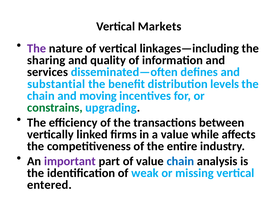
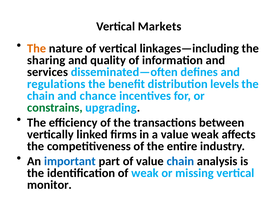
The colour: purple -> orange (37, 49)
substantial: substantial -> regulations (56, 84)
moving: moving -> chance (98, 96)
value while: while -> weak (205, 135)
important colour: purple -> blue (70, 162)
entered: entered -> monitor (49, 185)
